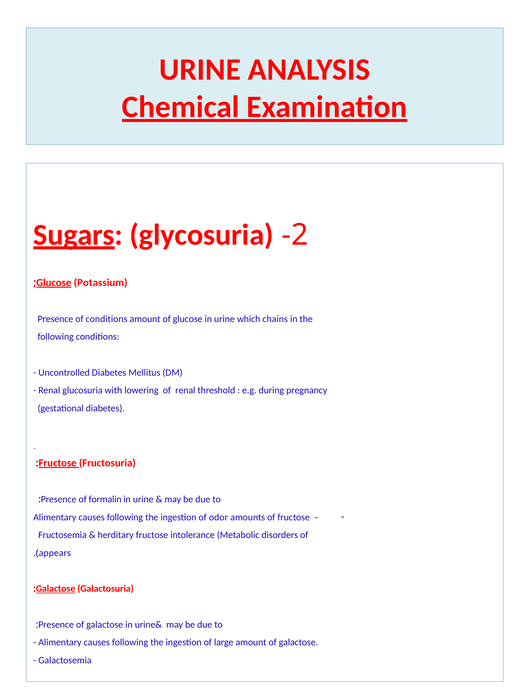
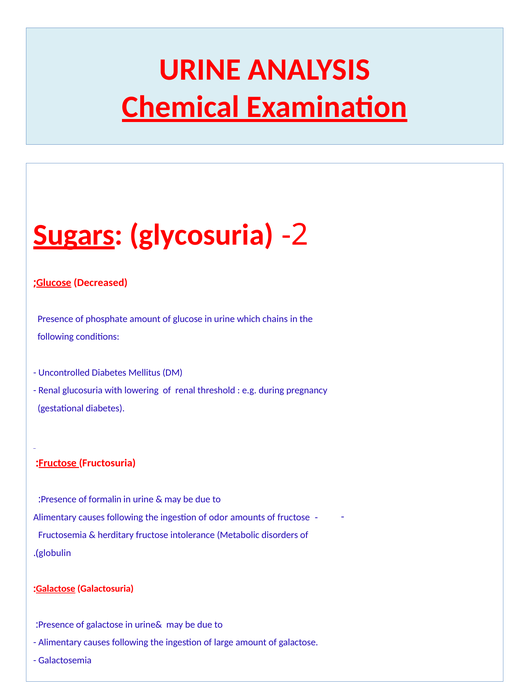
Potassium: Potassium -> Decreased (101, 283)
of conditions: conditions -> phosphate (107, 319)
appears: appears -> globulin (55, 554)
